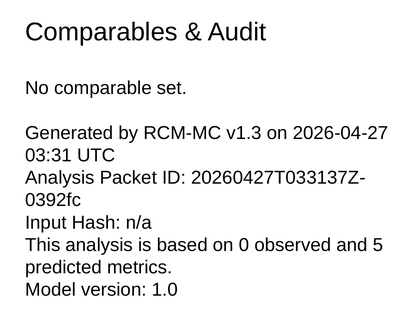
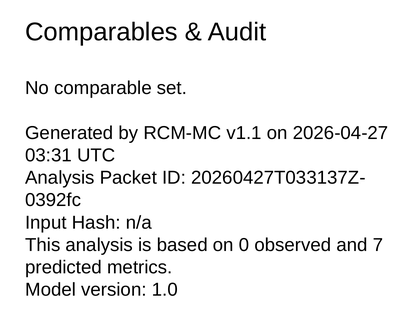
v1.3: v1.3 -> v1.1 (244, 133)
5: 5 -> 7 (378, 245)
